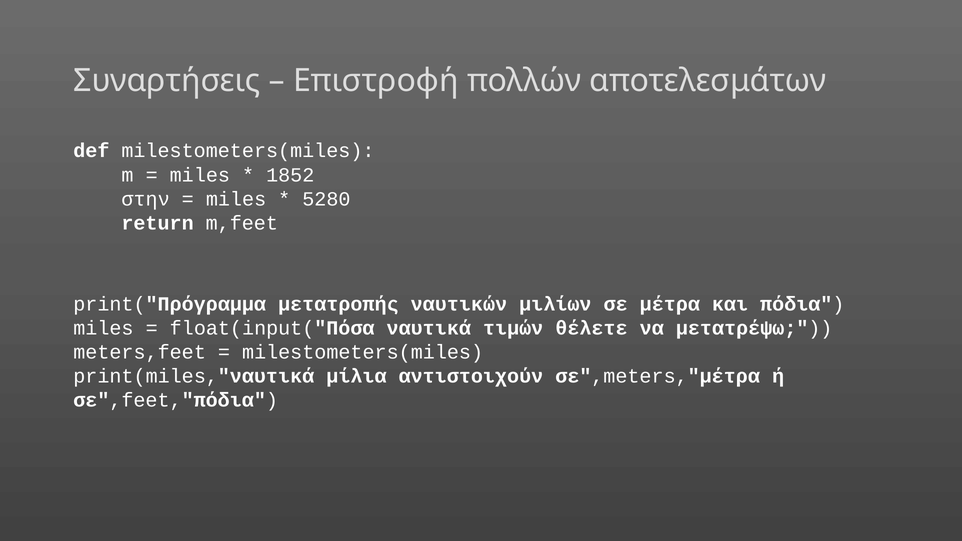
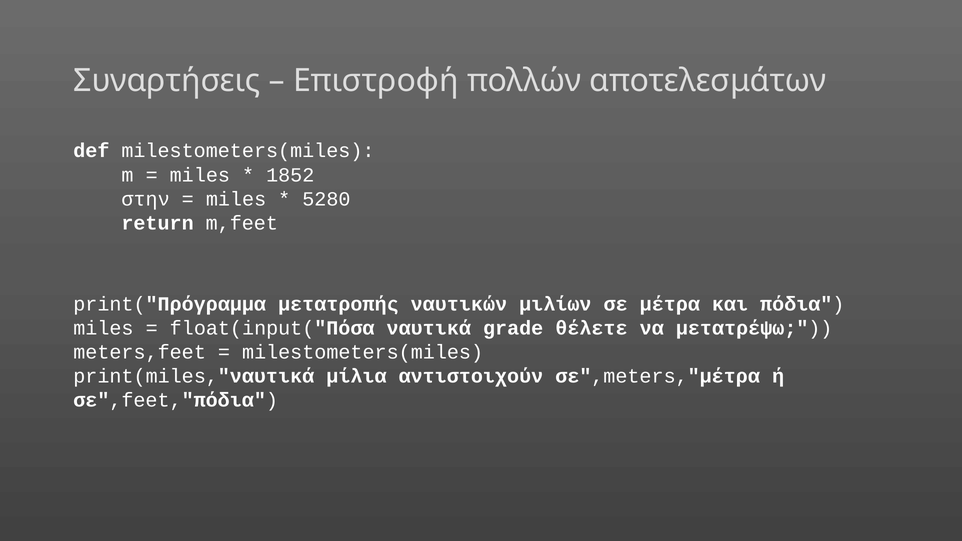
τιμών: τιμών -> grade (513, 328)
